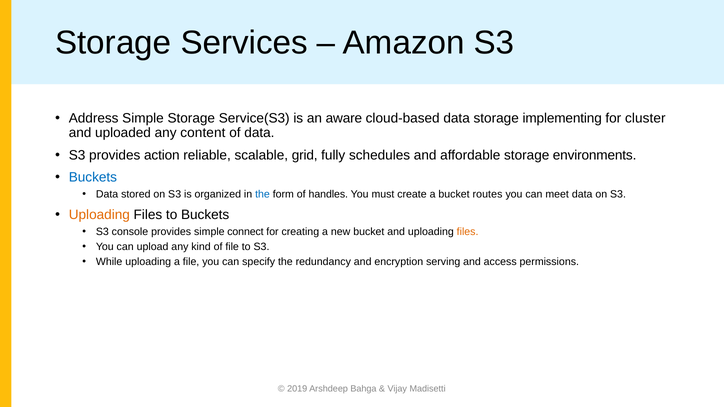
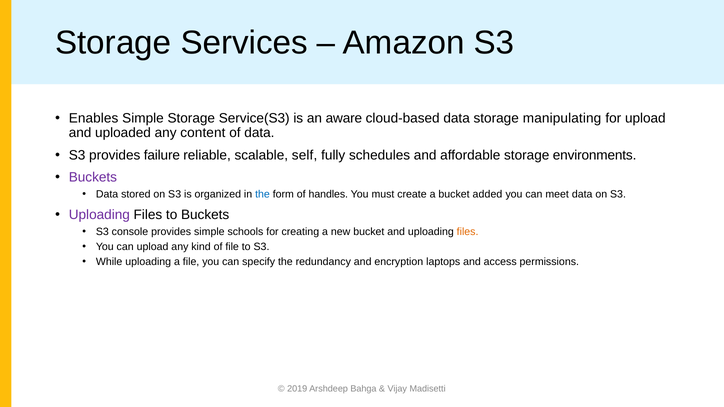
Address: Address -> Enables (94, 118)
implementing: implementing -> manipulating (562, 118)
for cluster: cluster -> upload (645, 118)
action: action -> failure (162, 155)
grid: grid -> self (305, 155)
Buckets colour: blue -> purple (93, 177)
routes: routes -> added (487, 194)
Uploading colour: orange -> purple (99, 215)
connect: connect -> schools (245, 232)
serving: serving -> laptops (443, 262)
